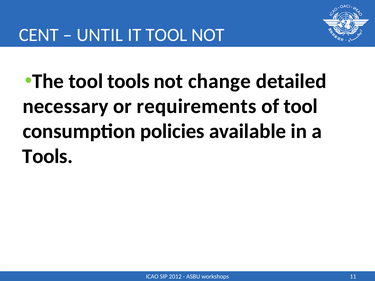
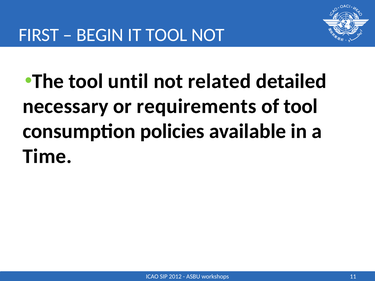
CENT: CENT -> FIRST (39, 35)
UNTIL: UNTIL -> BEGIN (100, 35)
tool tools: tools -> until (128, 81)
change: change -> related (219, 81)
Tools: Tools -> Time (47, 156)
